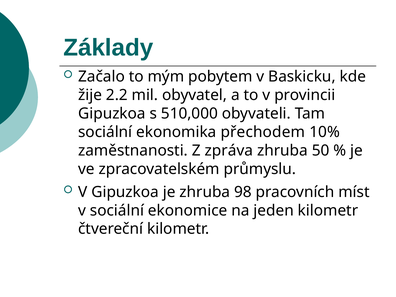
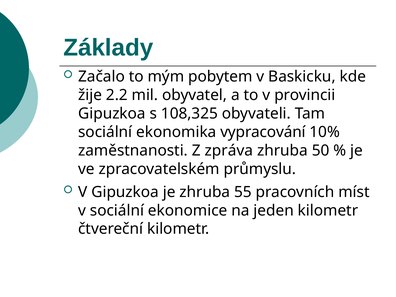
510,000: 510,000 -> 108,325 (189, 114)
přechodem: přechodem -> vypracování (263, 132)
98: 98 -> 55 (243, 192)
